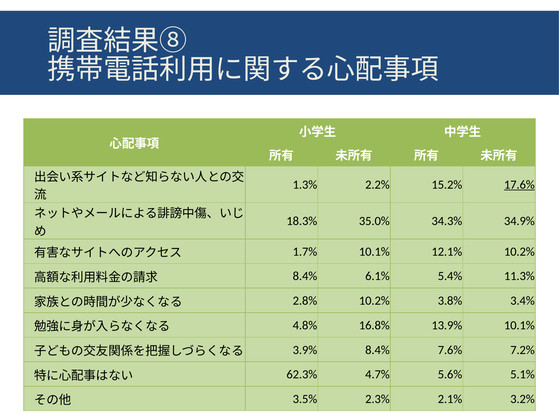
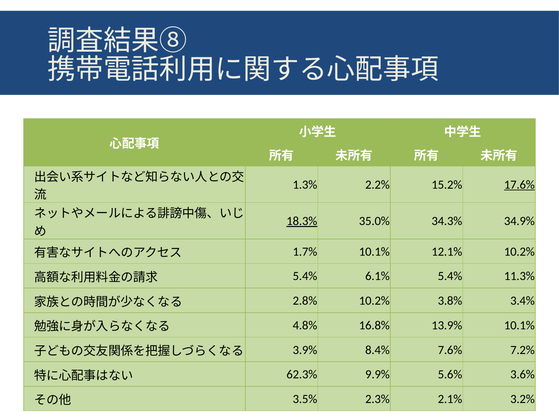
18.3% underline: none -> present (302, 221)
8.4%: 8.4% -> 5.4% (305, 276)
4.7%: 4.7% -> 9.9% (377, 374)
5.1%: 5.1% -> 3.6% (523, 374)
